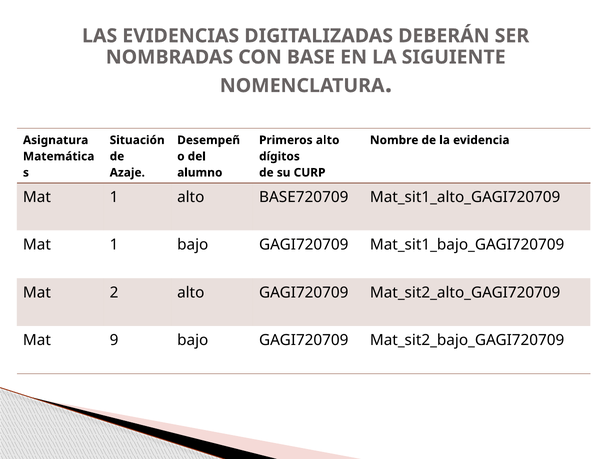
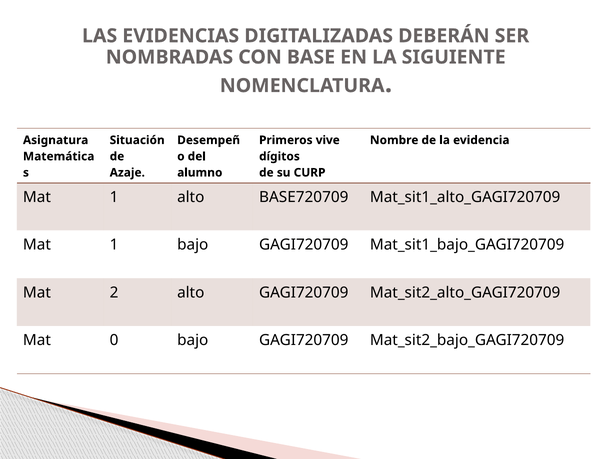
Primeros alto: alto -> vive (328, 140)
9: 9 -> 0 (114, 340)
